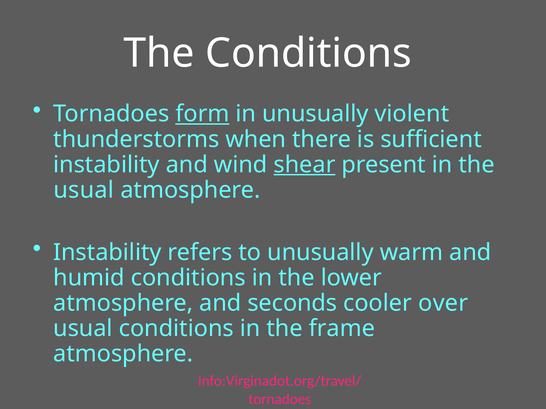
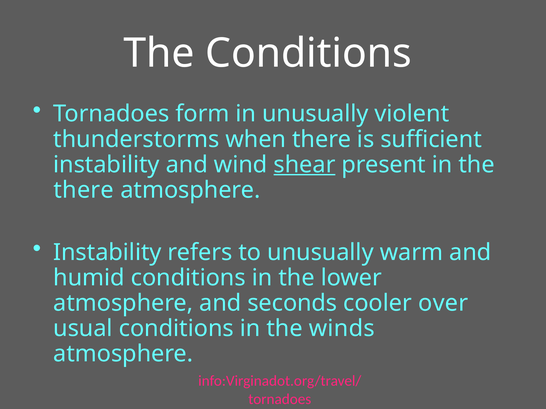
form underline: present -> none (202, 114)
usual: usual -> there (84, 190)
frame: frame -> winds (342, 329)
